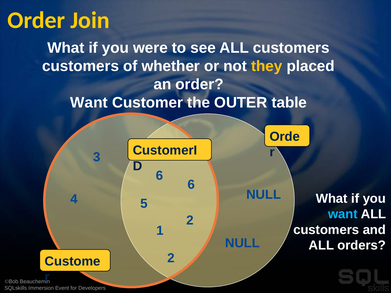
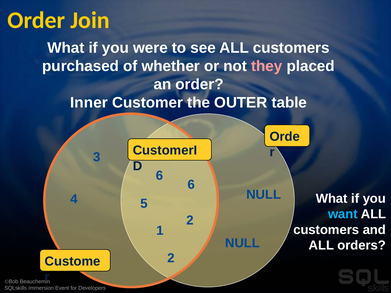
customers: customers -> purchased (81, 66)
they colour: yellow -> pink (267, 66)
Want: Want -> Inner (89, 103)
